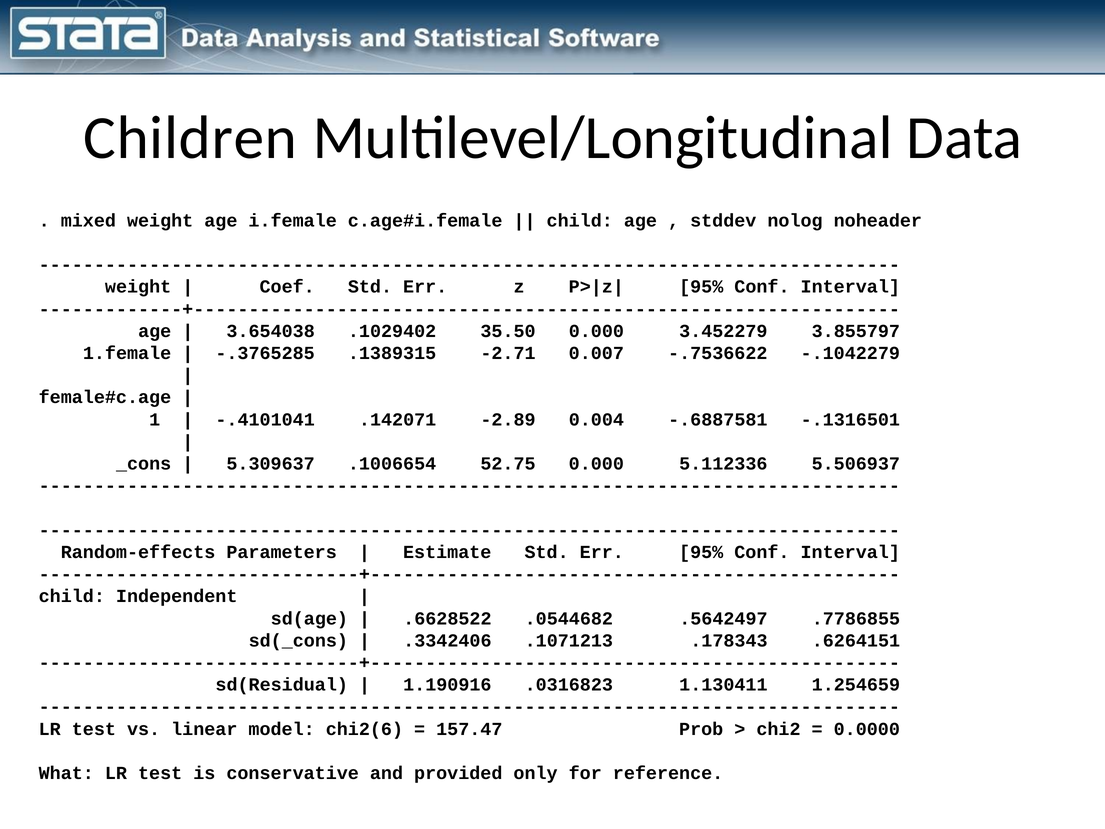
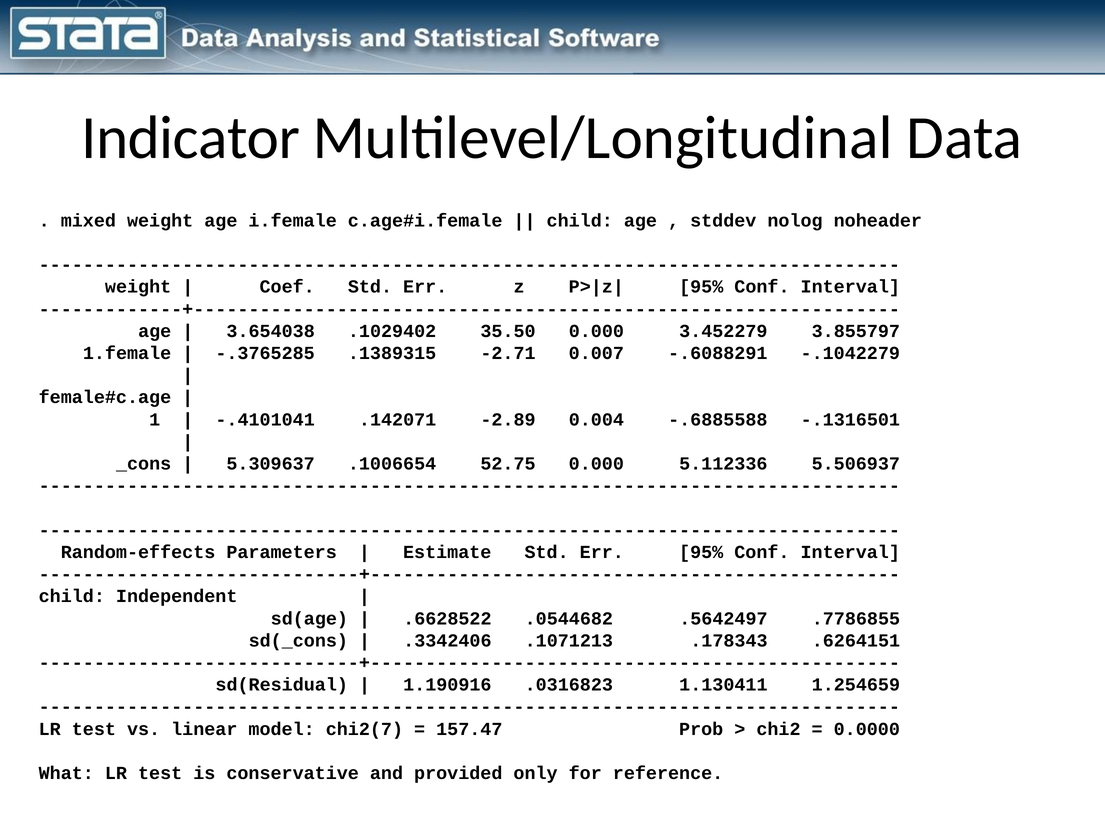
Children: Children -> Indicator (191, 138)
-.7536622: -.7536622 -> -.6088291 (718, 353)
-.6887581: -.6887581 -> -.6885588 (718, 419)
chi2(6: chi2(6 -> chi2(7 (364, 729)
